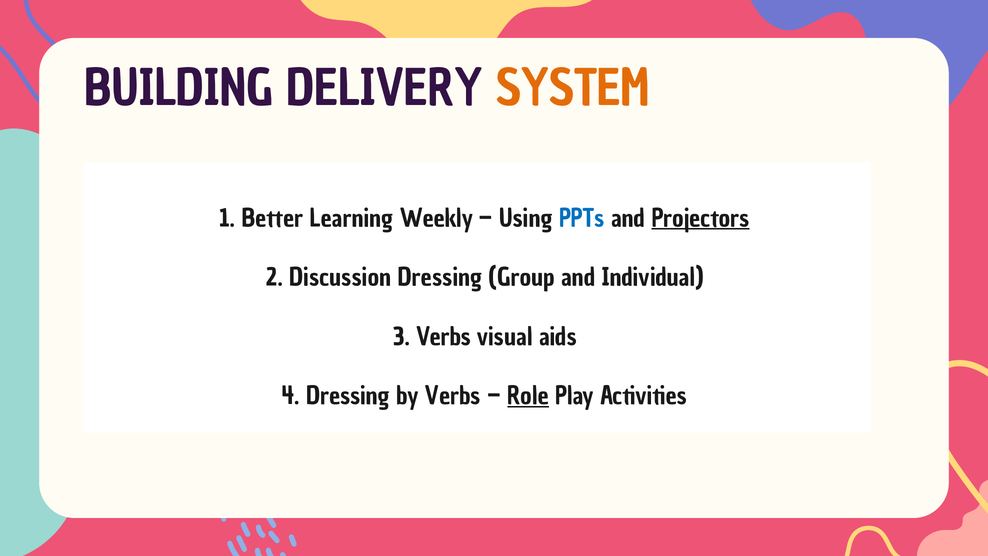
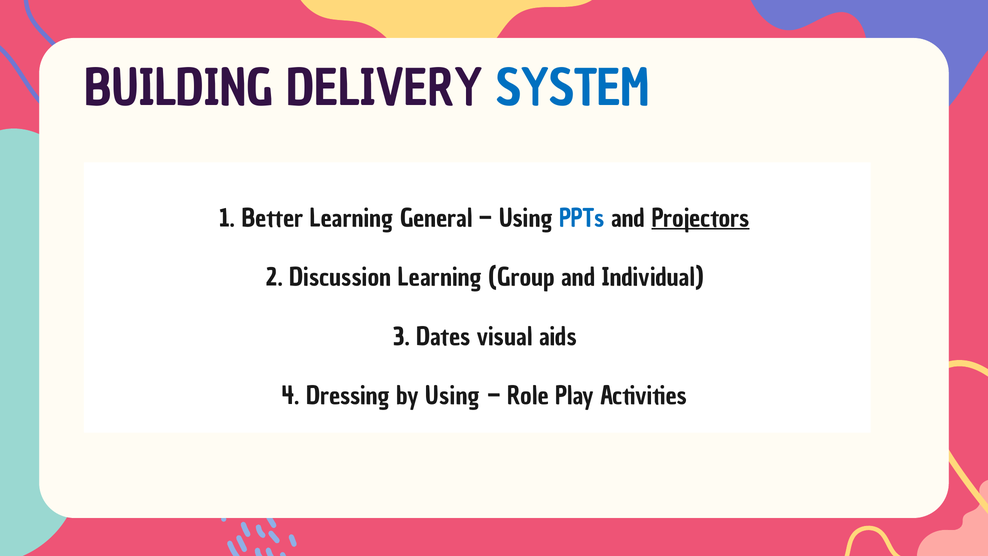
SYSTEM colour: orange -> blue (573, 89)
Weekly: Weekly -> General (436, 218)
Discussion Dressing: Dressing -> Learning (440, 278)
3 Verbs: Verbs -> Dates (443, 337)
by Verbs: Verbs -> Using (453, 396)
Role underline: present -> none (528, 396)
